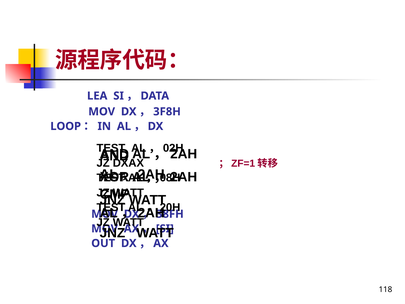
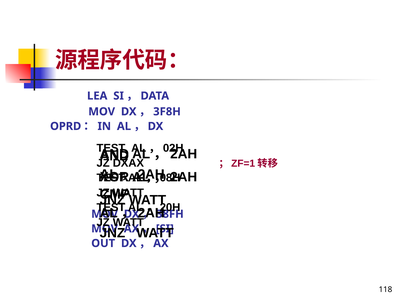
LOOP: LOOP -> OPRD (66, 126)
